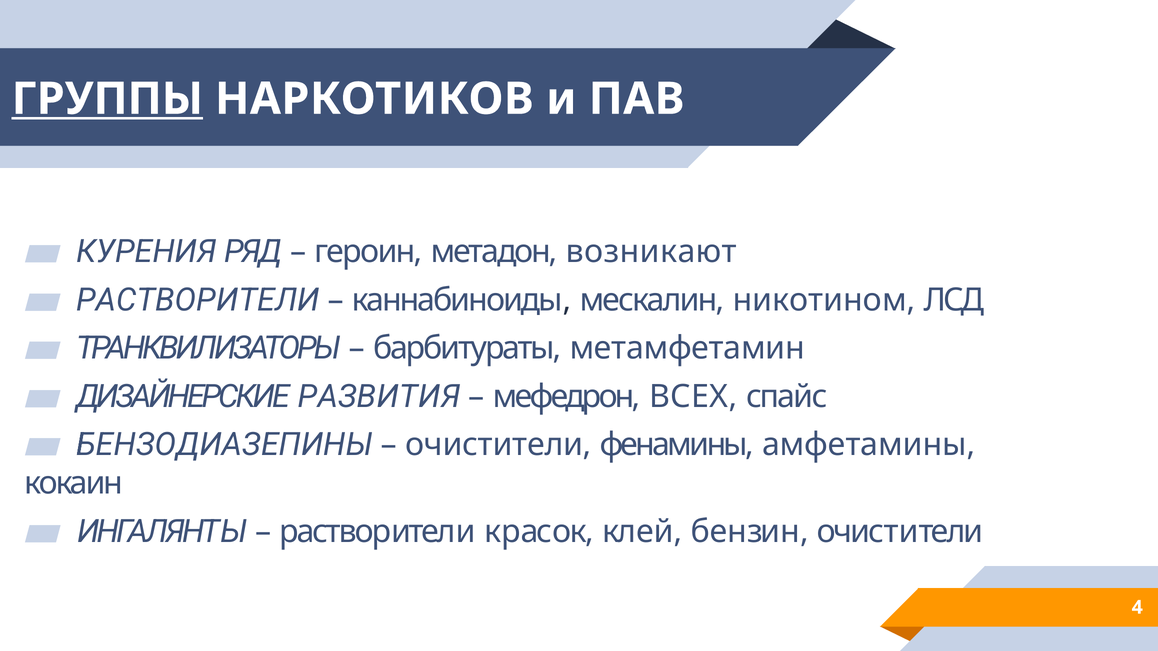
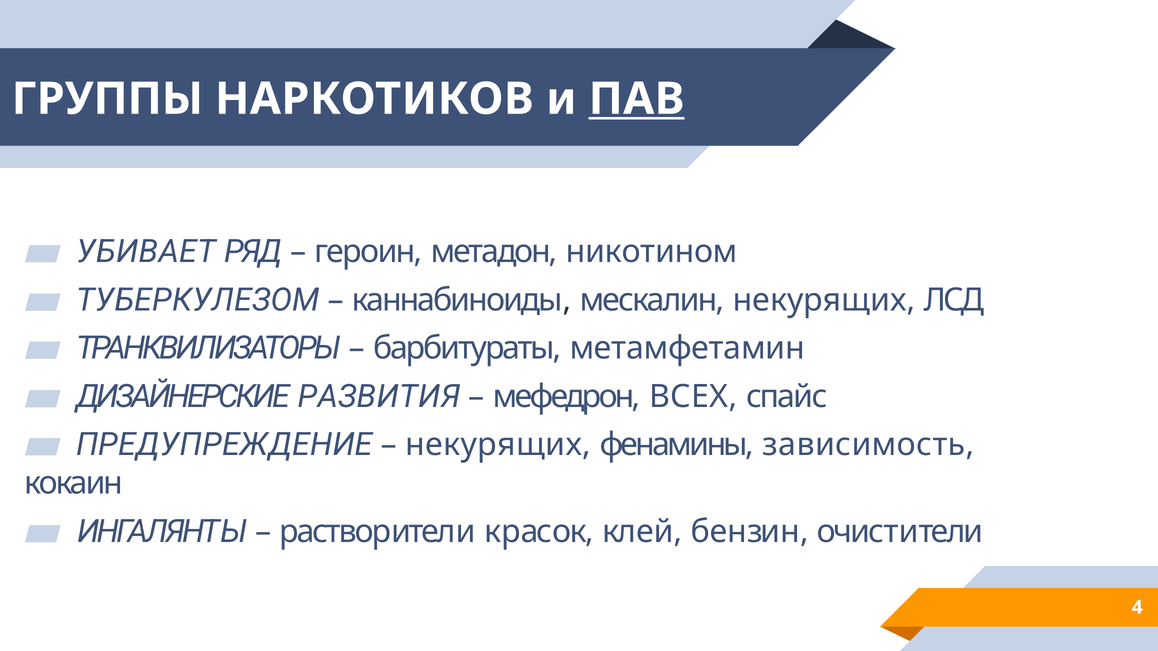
ГРУППЫ underline: present -> none (107, 99)
ПАВ underline: none -> present (636, 99)
КУРЕНИЯ: КУРЕНИЯ -> УБИВАЕТ (146, 252)
возникают: возникают -> никотином (652, 252)
РАСТВОРИТЕЛИ: РАСТВОРИТЕЛИ -> ТУБЕРКУЛЕЗОМ (198, 300)
мескалин никотином: никотином -> некурящих (824, 300)
БЕНЗОДИАЗЕПИНЫ: БЕНЗОДИАЗЕПИНЫ -> ПРЕДУПРЕЖДЕНИЕ (224, 445)
очистители: очистители -> некурящих (498, 445)
амфетамины: амфетамины -> зависимость (868, 445)
